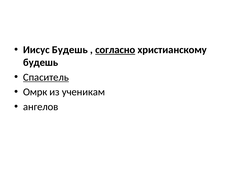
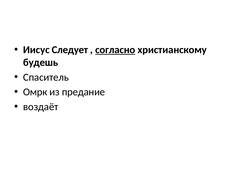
Иисус Будешь: Будешь -> Следует (70, 50)
Спаситель underline: present -> none (46, 77)
ученикам: ученикам -> предание (83, 92)
ангелов: ангелов -> воздаёт (41, 107)
